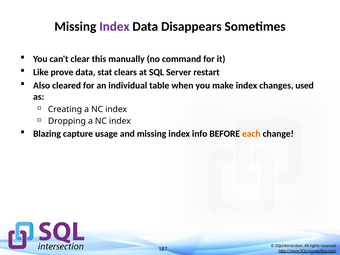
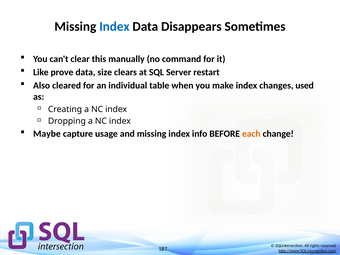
Index colour: purple -> blue (114, 26)
stat: stat -> size (105, 72)
Blazing: Blazing -> Maybe (47, 134)
